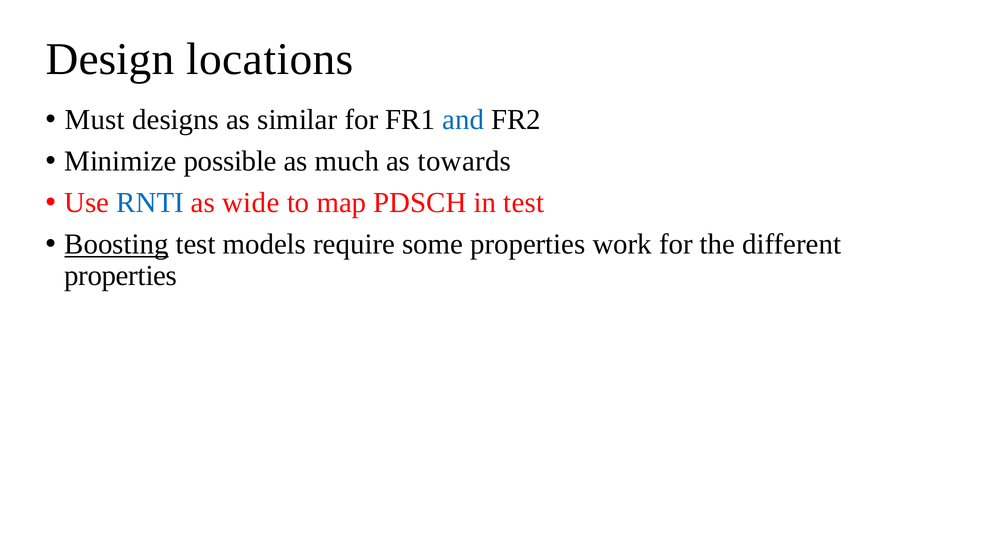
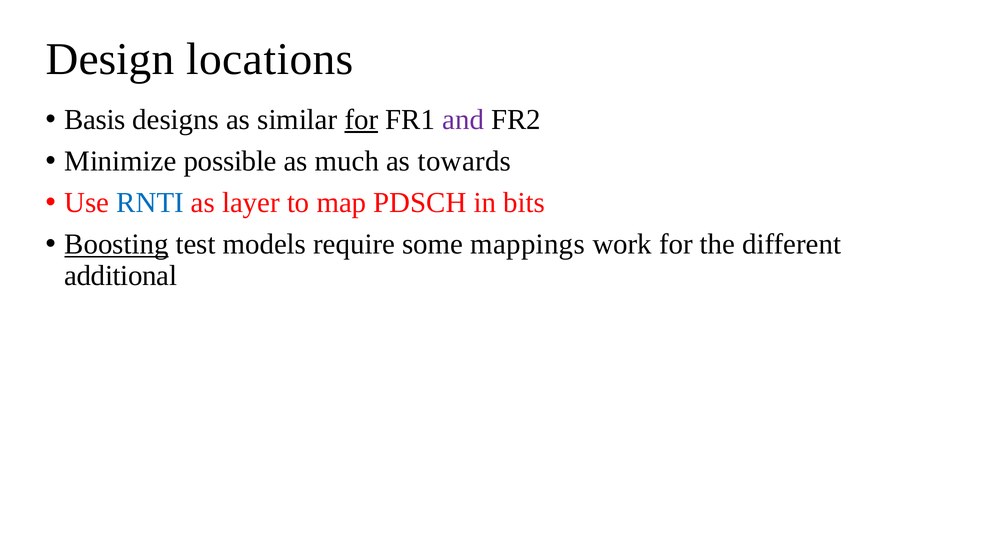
Must: Must -> Basis (95, 120)
for underline: none -> present (361, 120)
and colour: blue -> purple (463, 120)
wide: wide -> layer (251, 203)
in test: test -> bits (524, 203)
some properties: properties -> mappings (528, 244)
properties: properties -> additional (121, 275)
